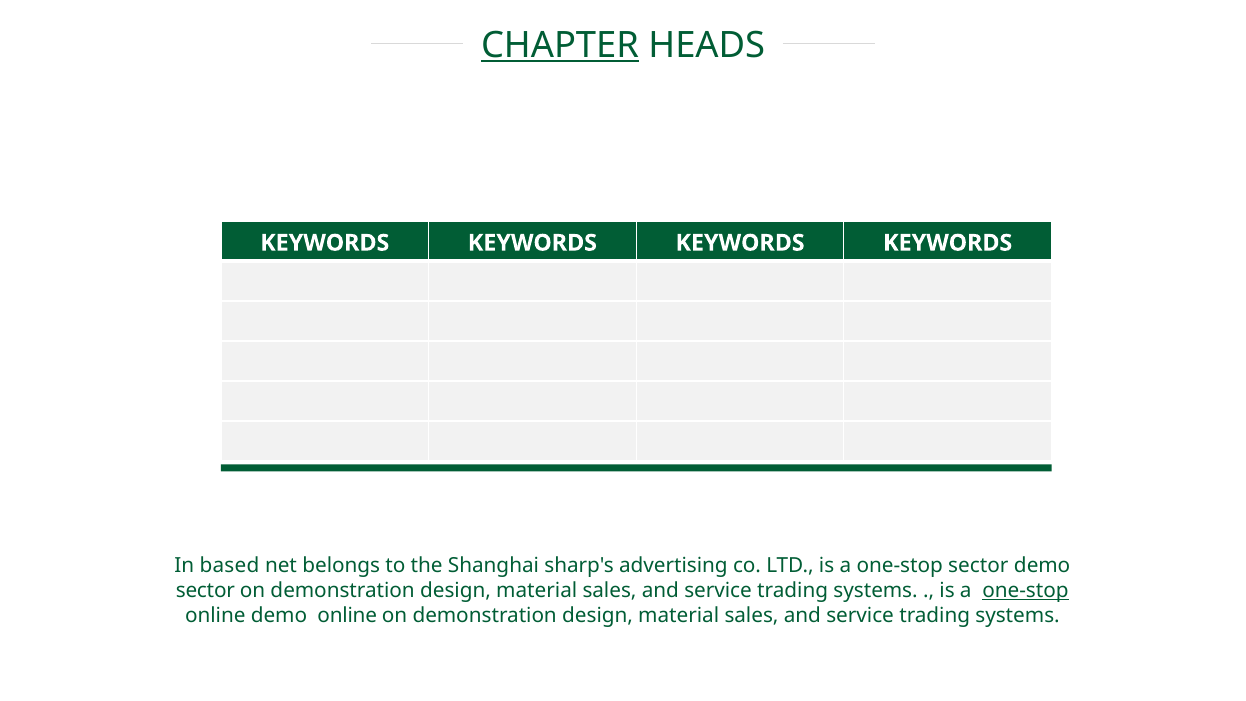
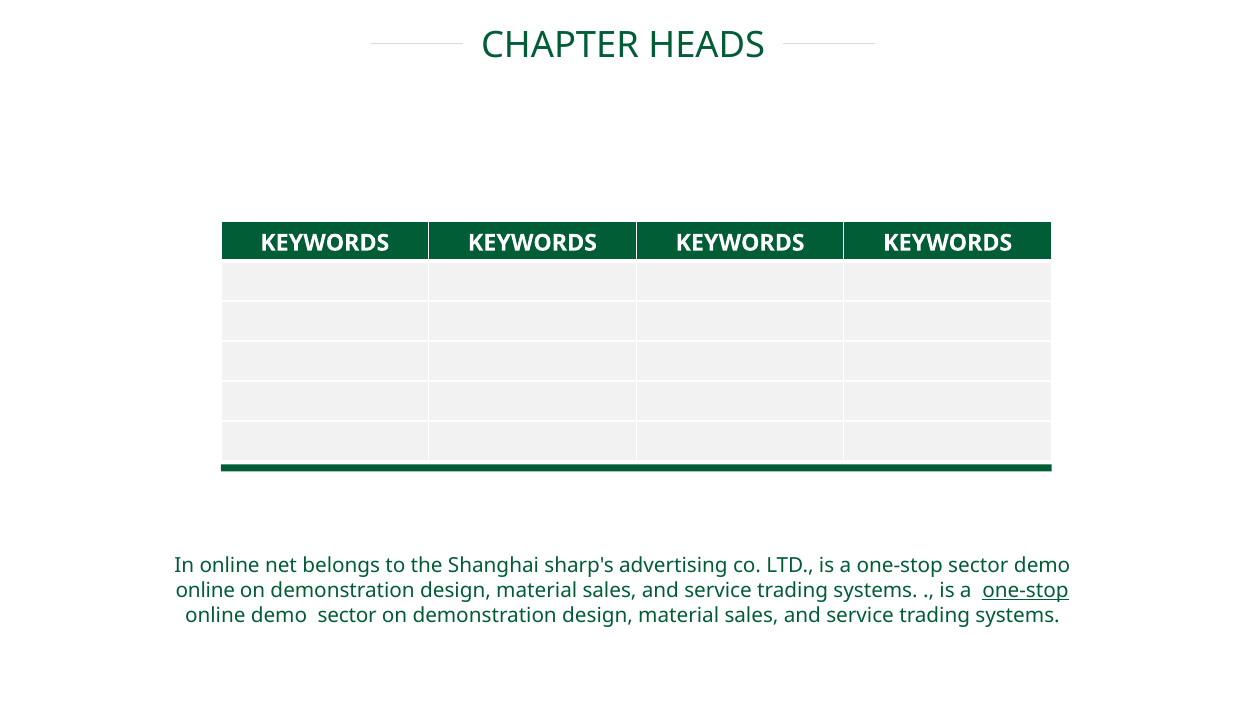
CHAPTER underline: present -> none (560, 45)
In based: based -> online (230, 566)
sector: sector -> online (205, 591)
demo online: online -> sector (347, 616)
